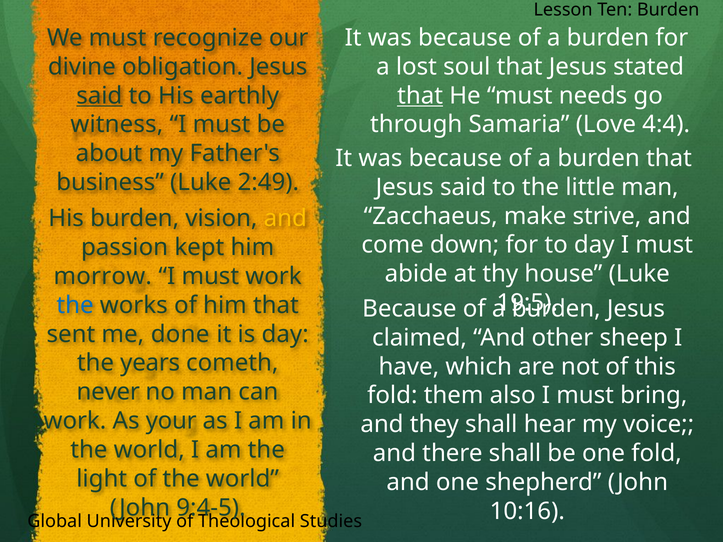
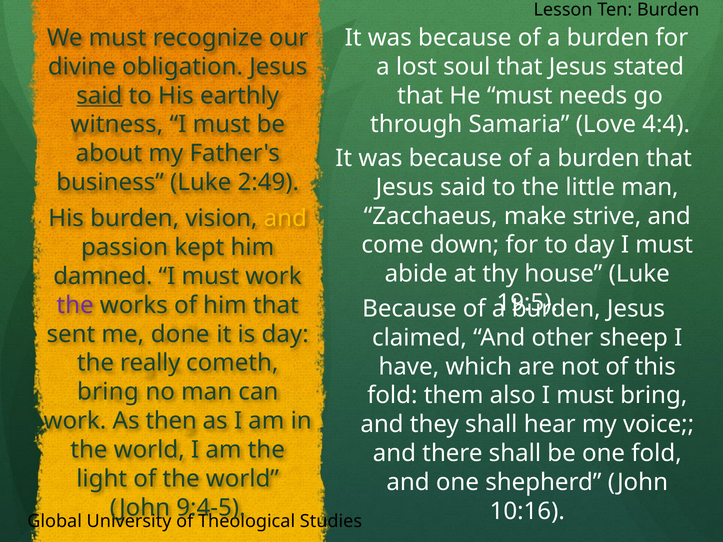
that underline: present -> none (420, 96)
morrow: morrow -> damned (103, 276)
the colour: blue -> purple (75, 305)
years: years -> really (150, 363)
never: never -> bring (108, 392)
your: your -> then (171, 421)
